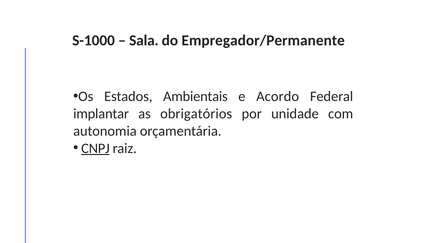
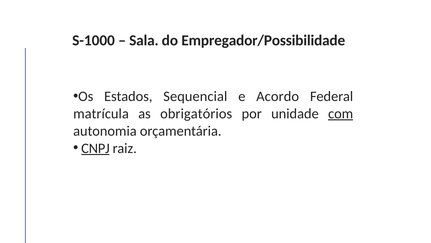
Empregador/Permanente: Empregador/Permanente -> Empregador/Possibilidade (263, 41)
Ambientais: Ambientais -> Sequencial (195, 96)
implantar: implantar -> matrícula (101, 113)
com underline: none -> present (341, 113)
